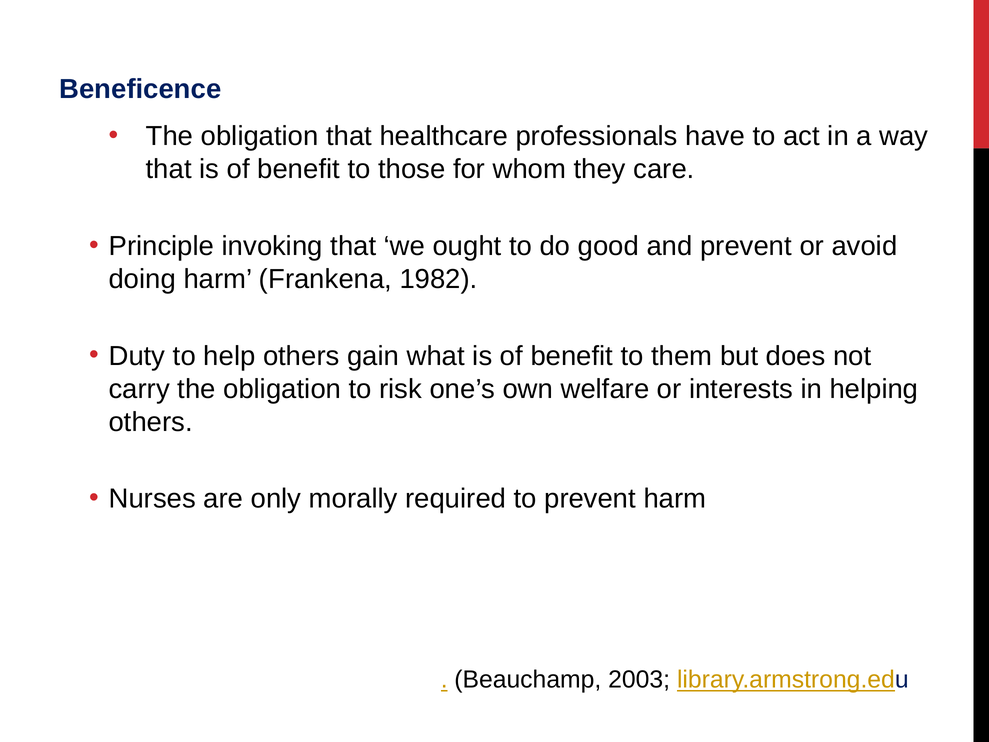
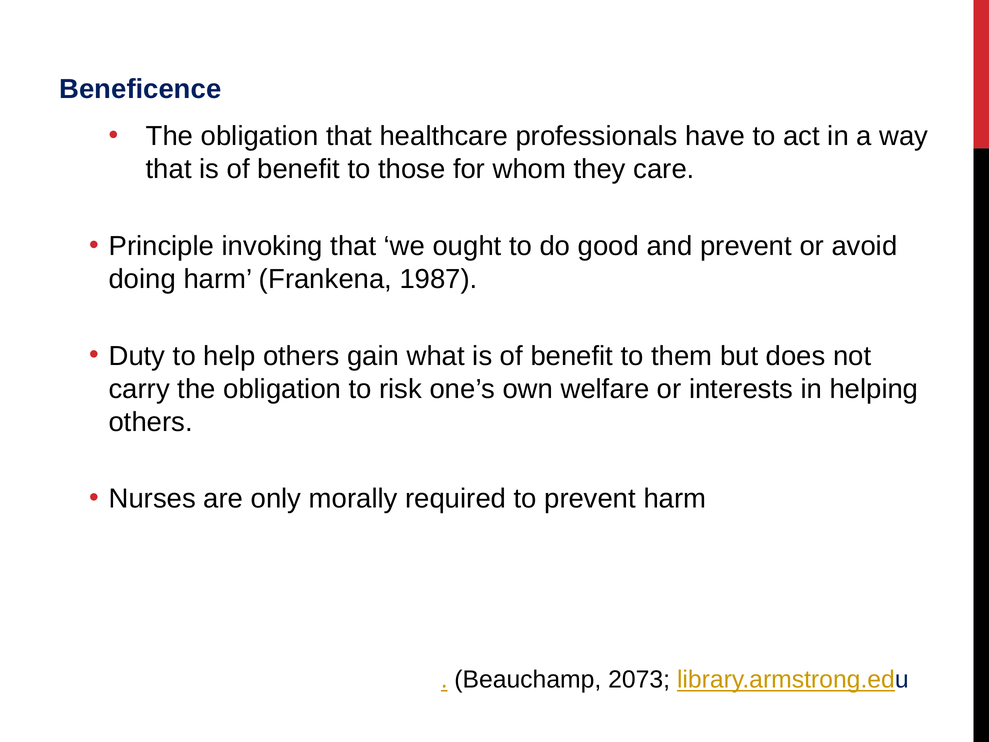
1982: 1982 -> 1987 (439, 279)
2003: 2003 -> 2073 (639, 679)
